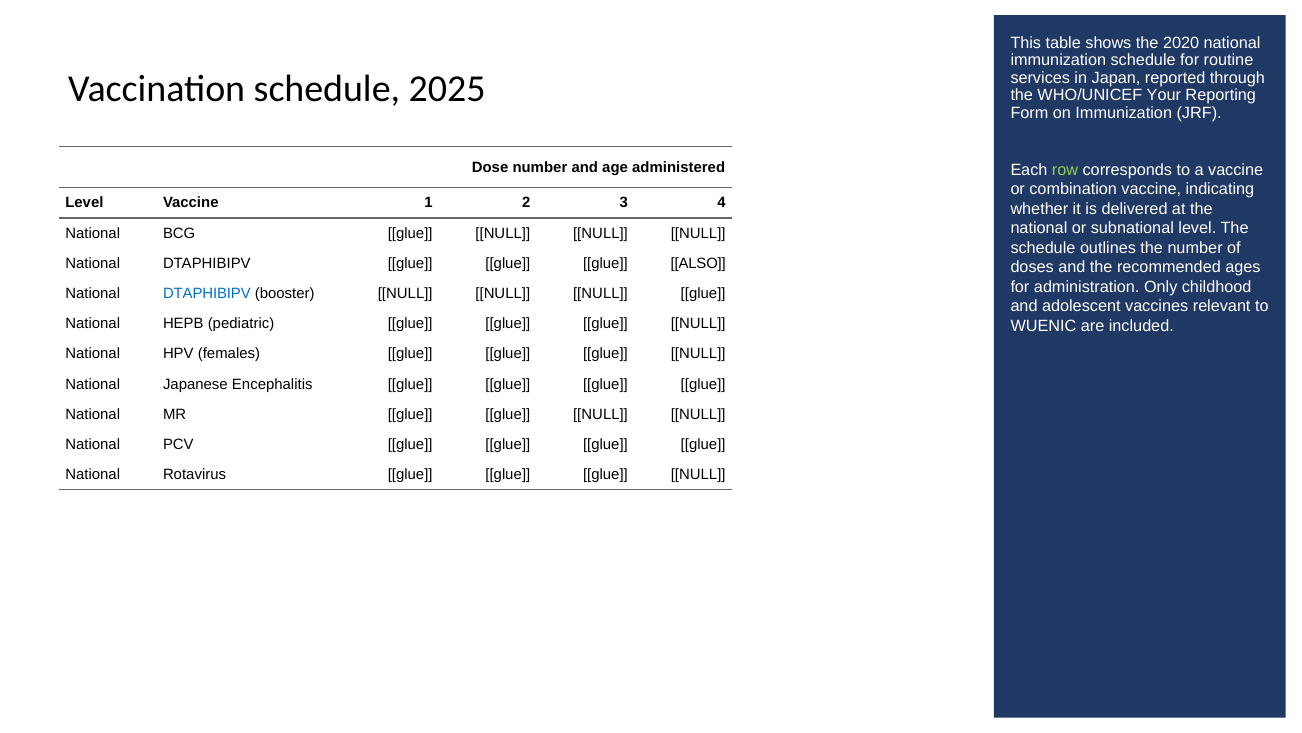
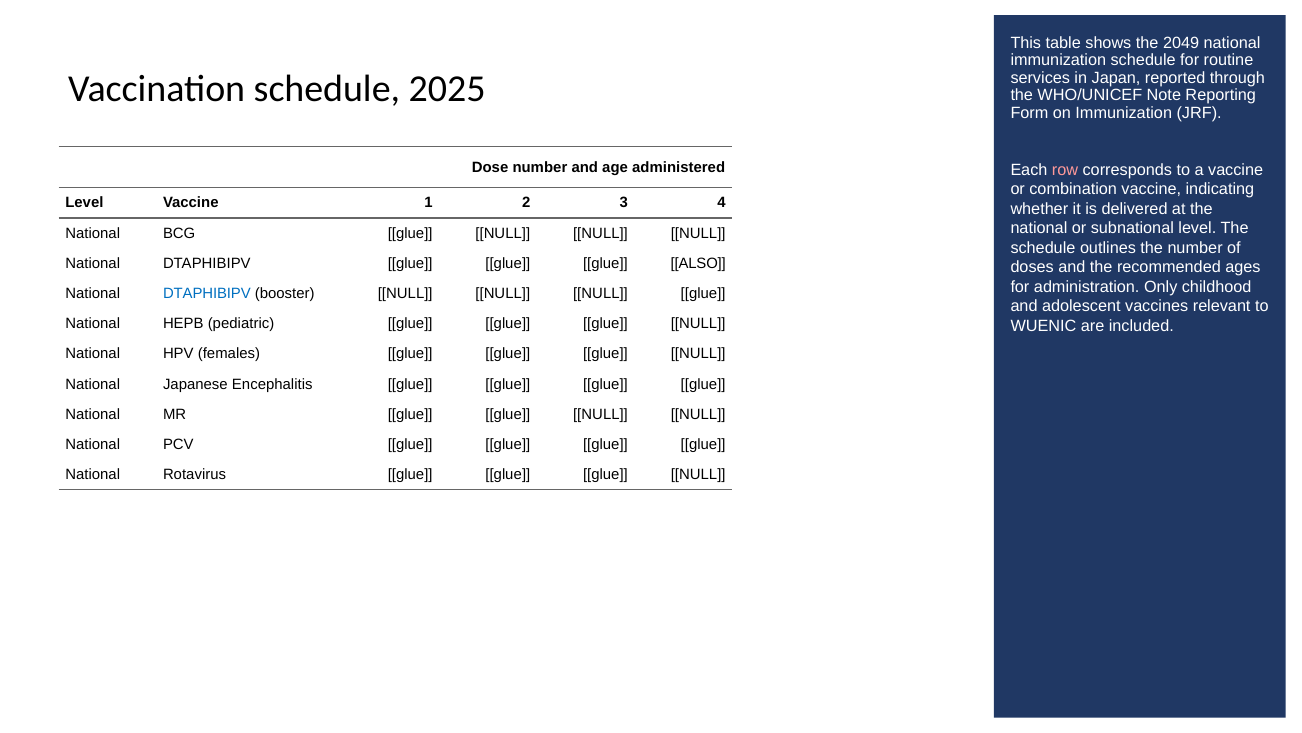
2020: 2020 -> 2049 (1181, 43)
Your: Your -> Note (1164, 96)
row colour: light green -> pink (1065, 170)
